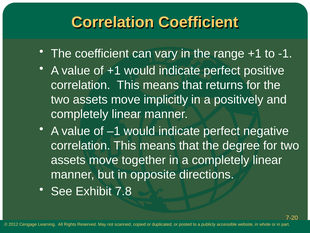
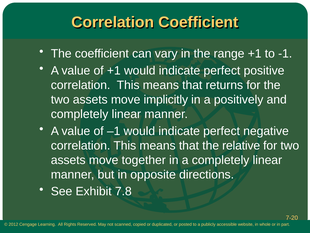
degree: degree -> relative (241, 145)
